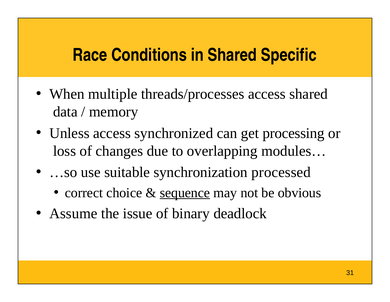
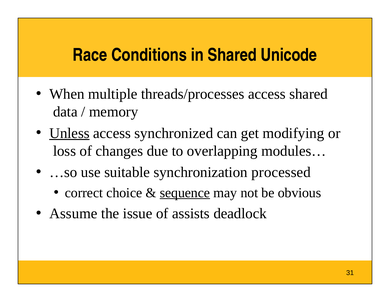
Specific: Specific -> Unicode (289, 55)
Unless underline: none -> present (69, 133)
processing: processing -> modifying (293, 133)
binary: binary -> assists (191, 213)
